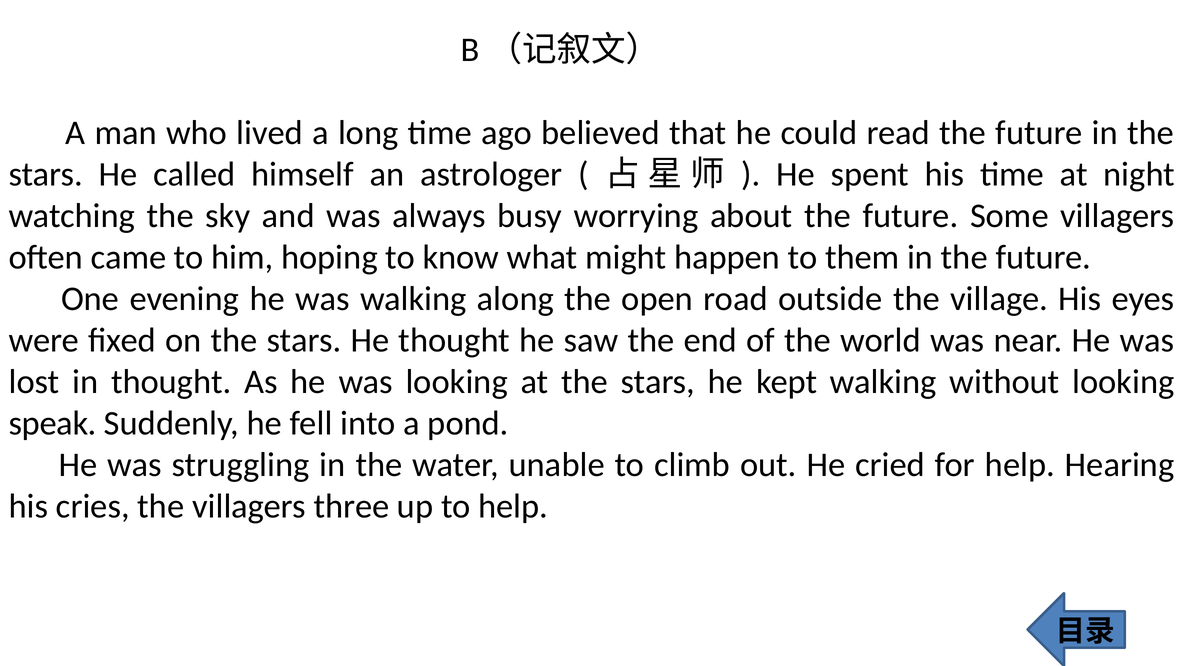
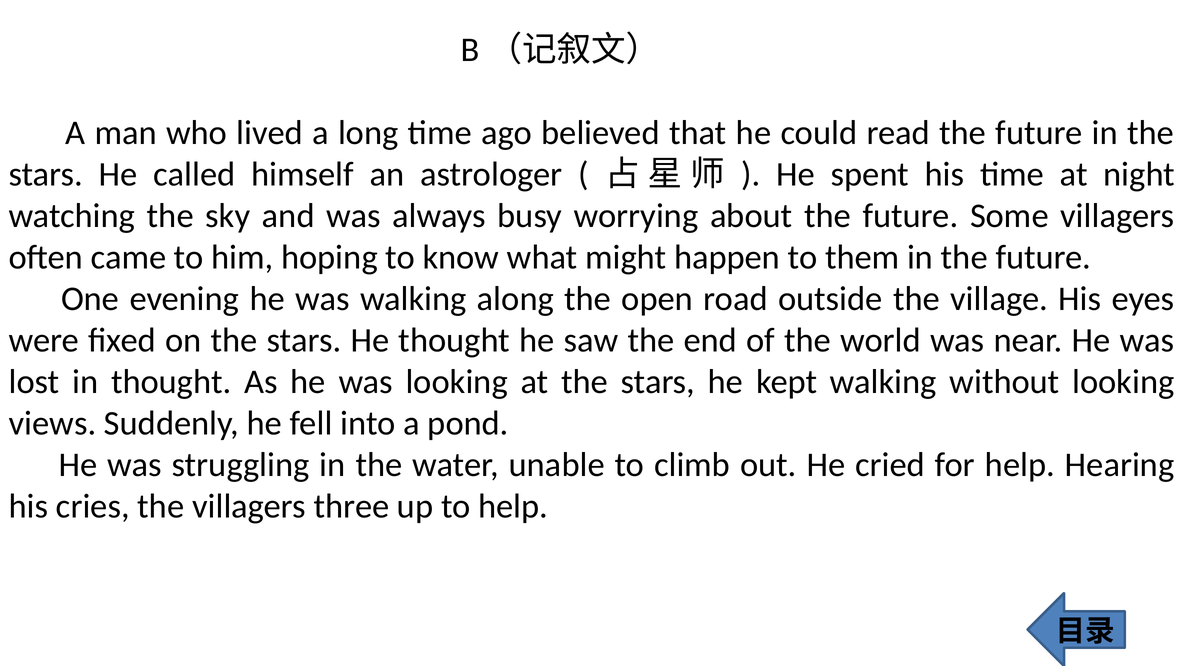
speak: speak -> views (53, 423)
